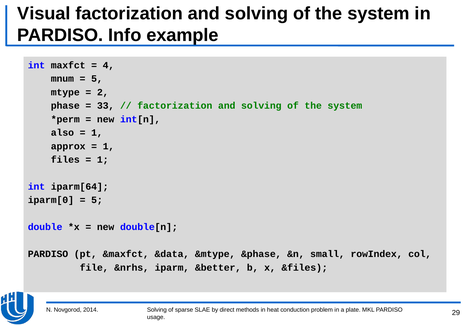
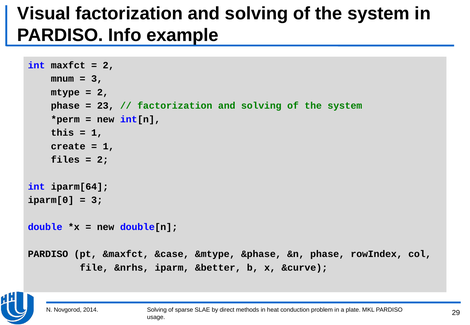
4: 4 -> 2 (109, 65)
5: 5 -> 3 (97, 79)
33: 33 -> 23 (106, 106)
also: also -> this (62, 133)
approx: approx -> create (68, 146)
1: 1 -> 2 (103, 160)
5: 5 -> 3 (97, 200)
&data: &data -> &case (172, 254)
&n small: small -> phase (328, 254)
&files: &files -> &curve (305, 268)
